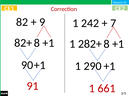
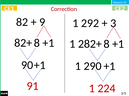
242: 242 -> 292 (90, 23)
7: 7 -> 3 (113, 23)
661: 661 -> 224 (107, 89)
